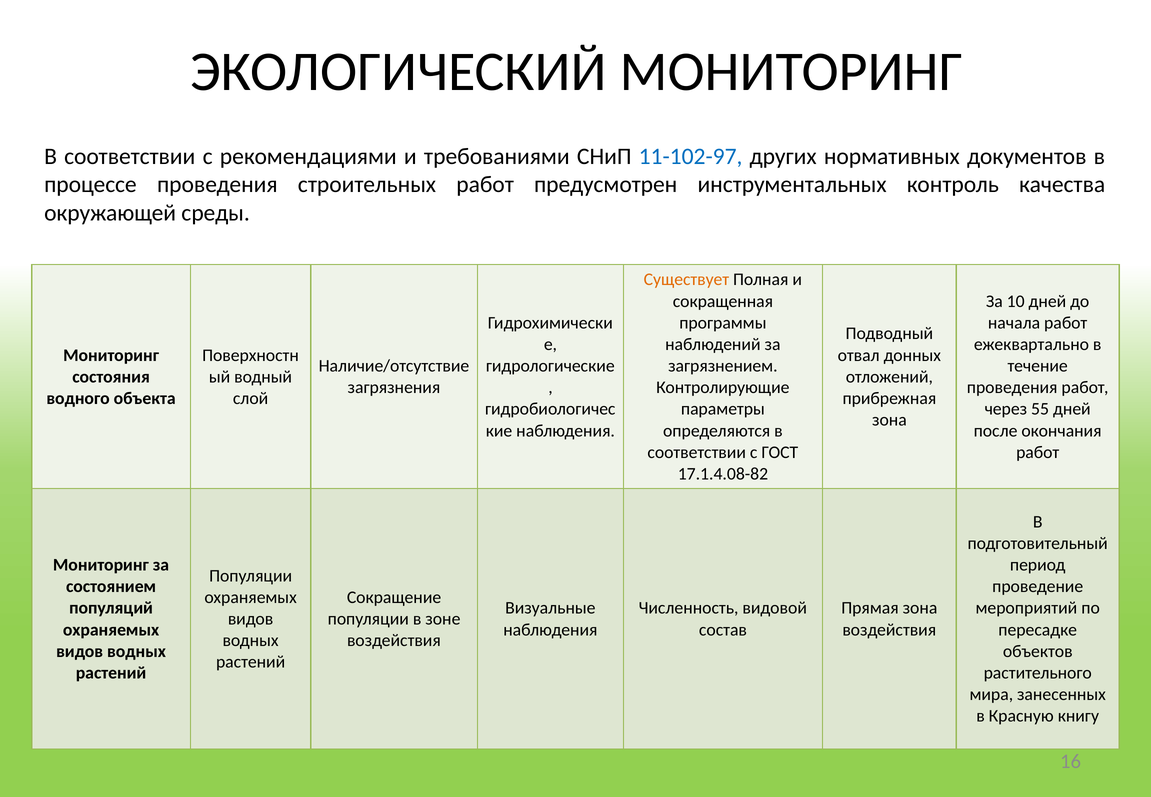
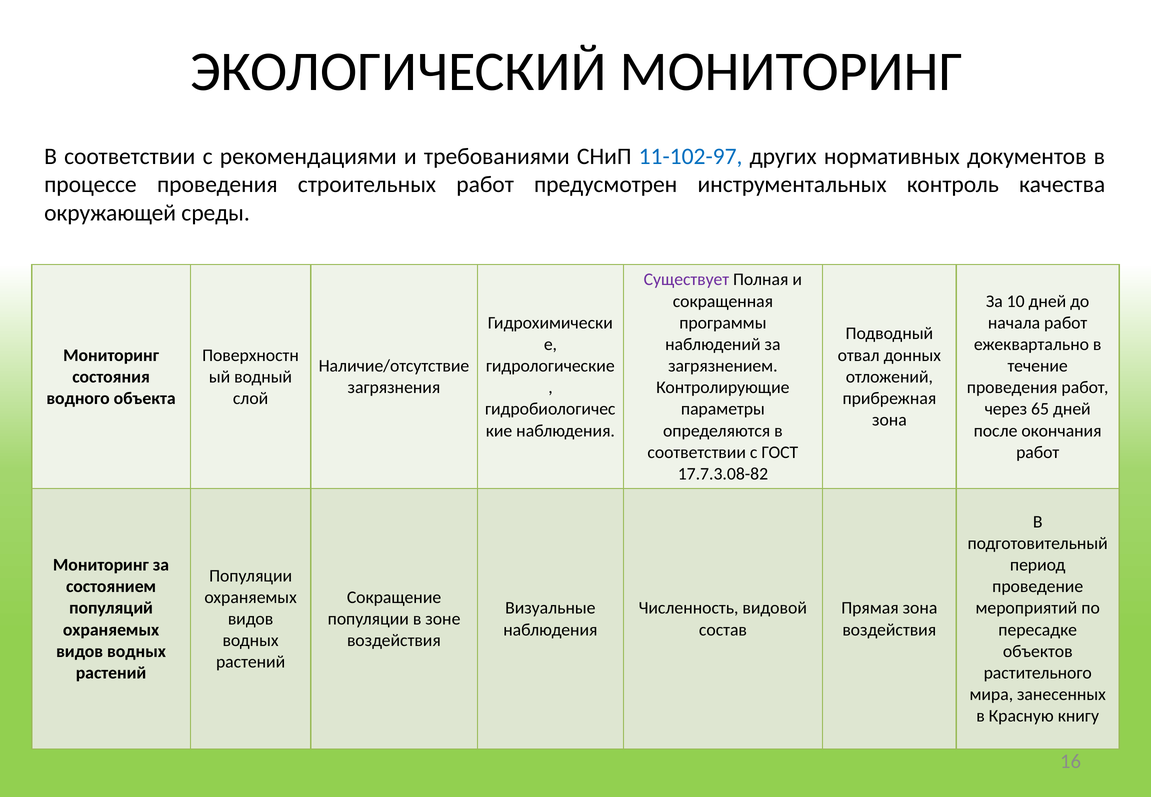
Существует colour: orange -> purple (686, 280)
55: 55 -> 65 (1040, 409)
17.1.4.08-82: 17.1.4.08-82 -> 17.7.3.08-82 (723, 474)
